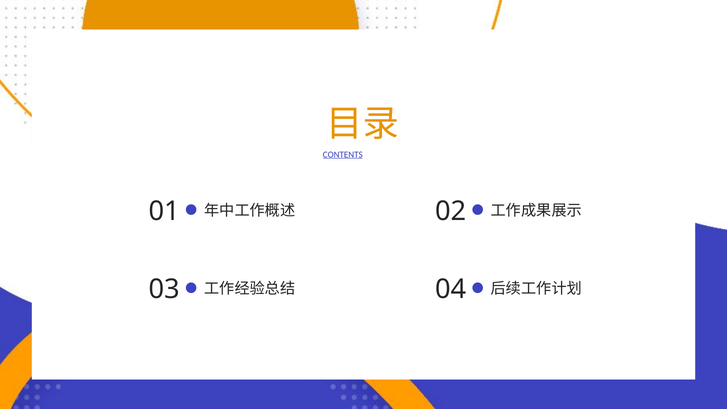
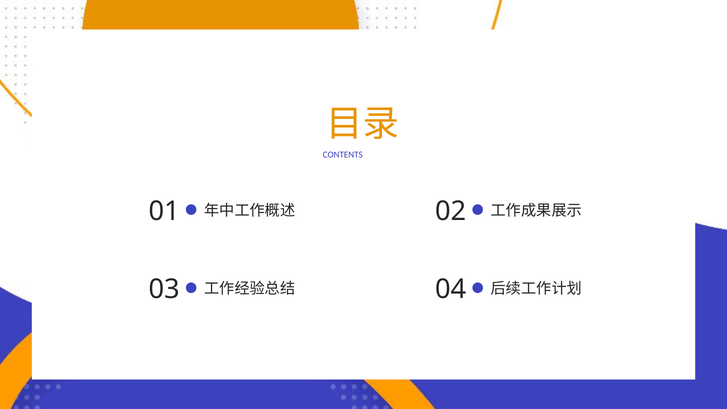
CONTENTS underline: present -> none (343, 155)
